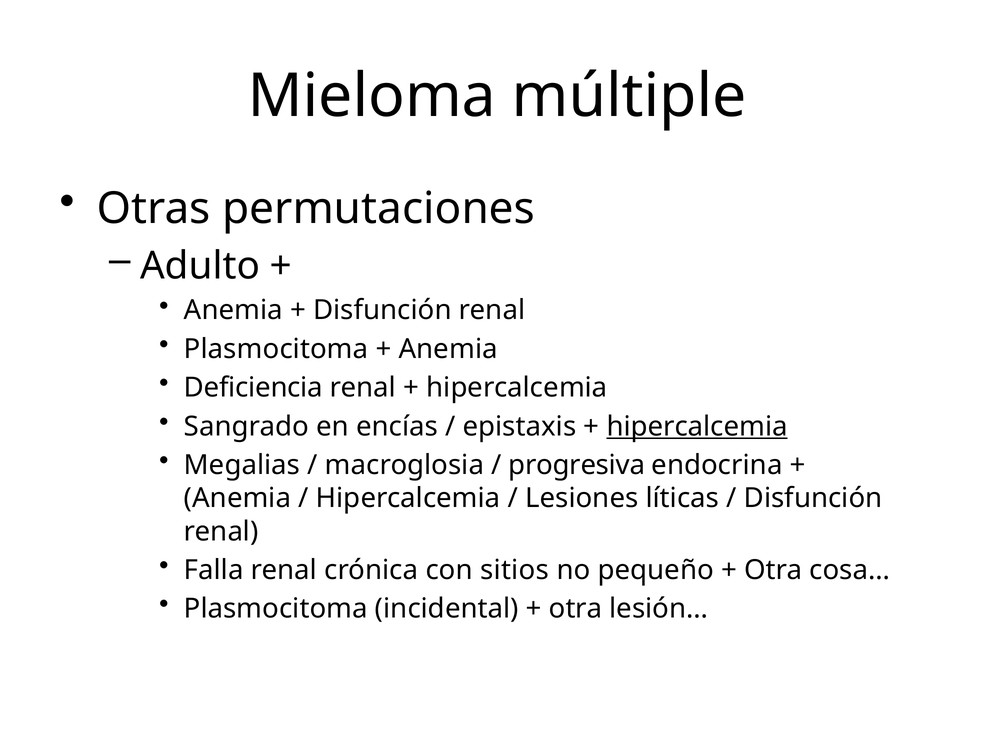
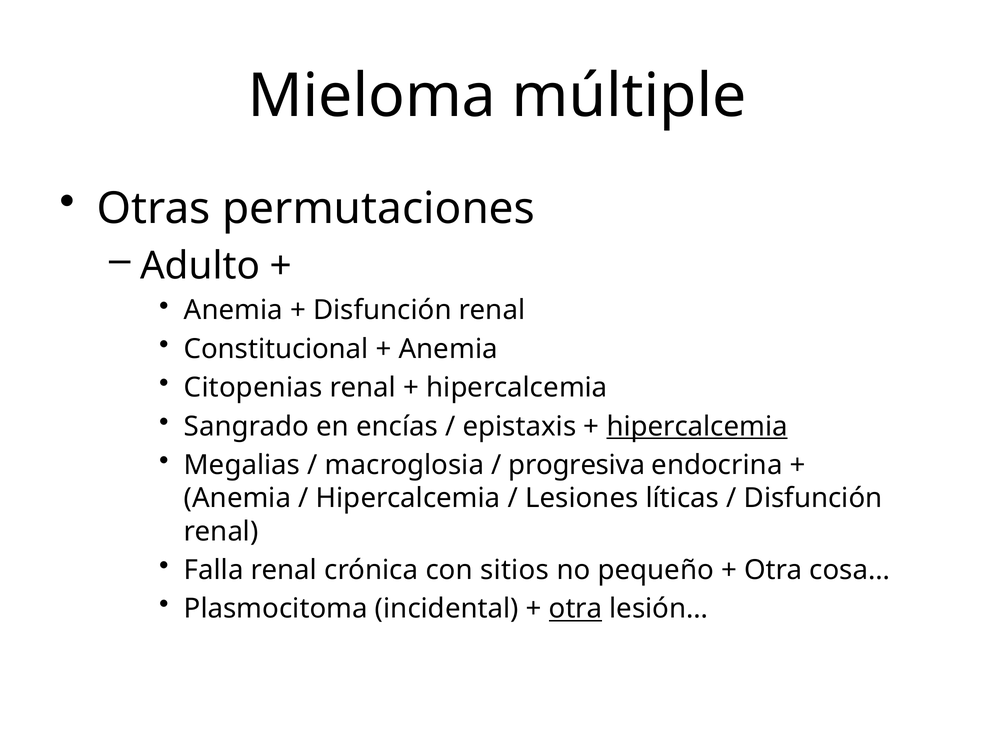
Plasmocitoma: Plasmocitoma -> Constitucional (276, 349)
Deficiencia: Deficiencia -> Citopenias (253, 388)
otra underline: none -> present (576, 609)
